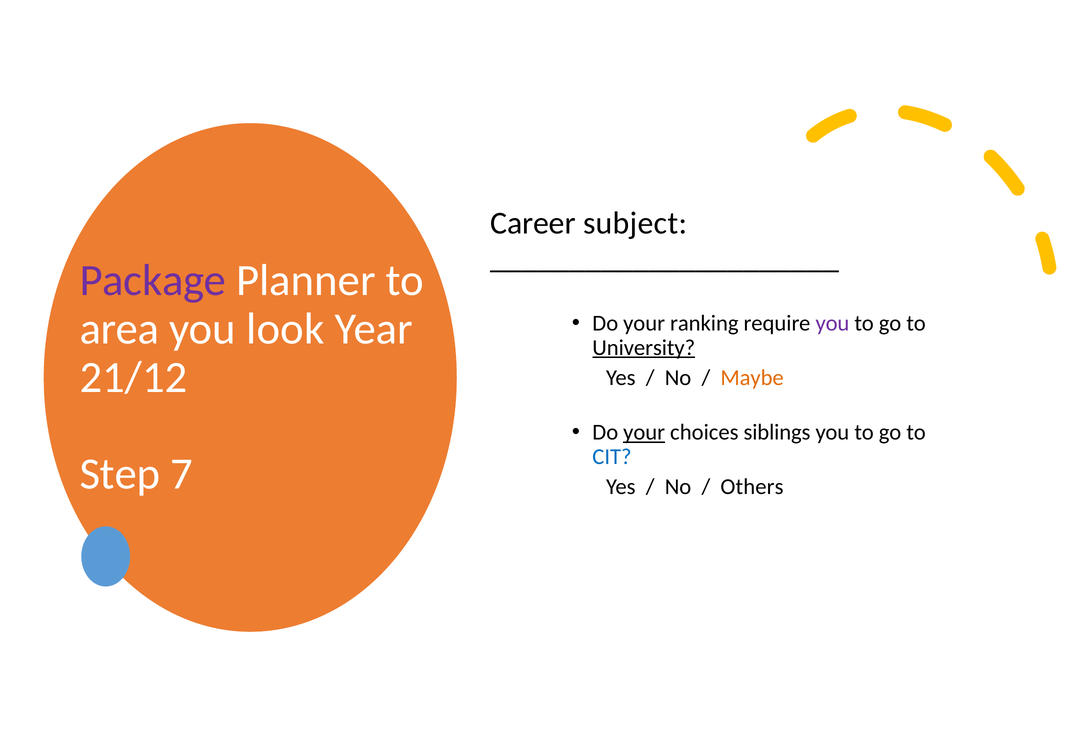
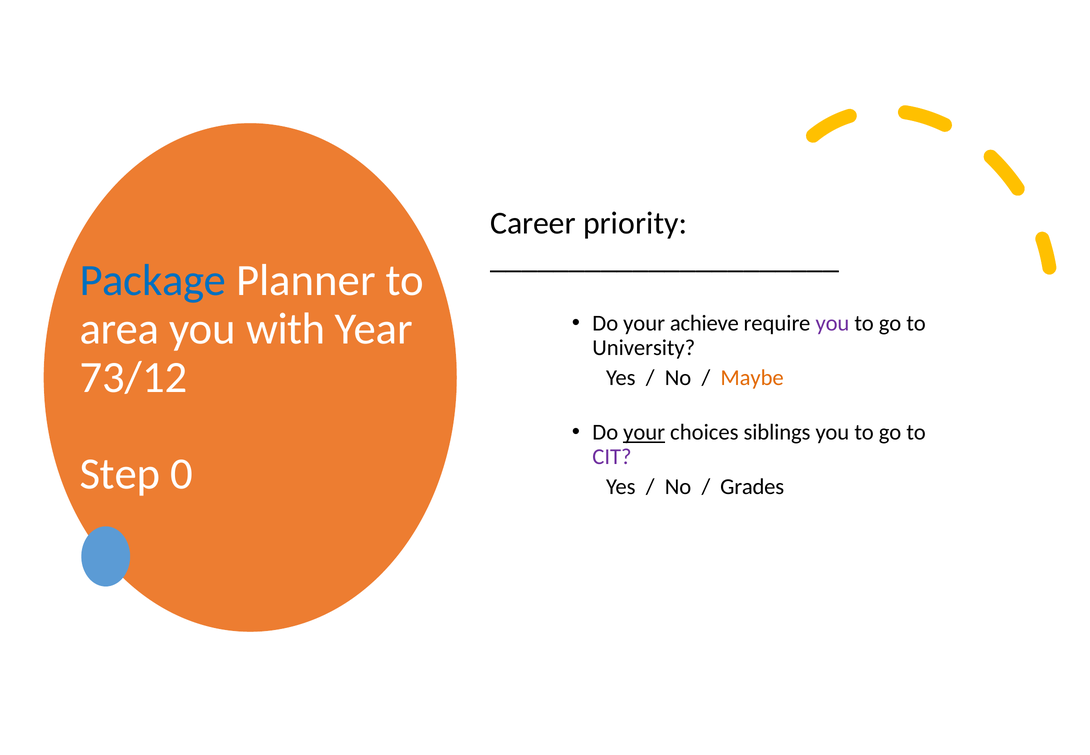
subject: subject -> priority (635, 223)
Package colour: purple -> blue (153, 280)
look: look -> with (286, 329)
ranking: ranking -> achieve (704, 323)
University underline: present -> none (644, 348)
21/12: 21/12 -> 73/12 (133, 377)
CIT colour: blue -> purple (612, 457)
7: 7 -> 0 (182, 474)
Others: Others -> Grades (752, 487)
